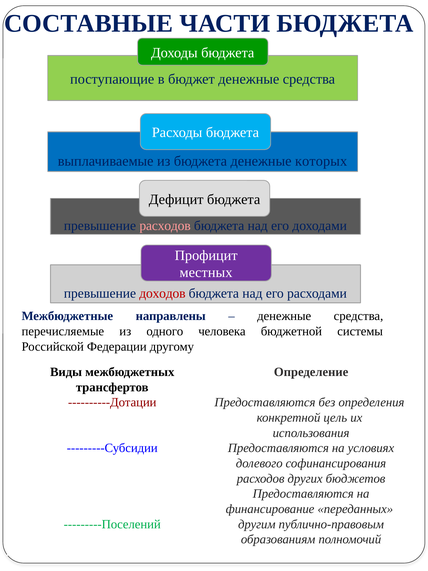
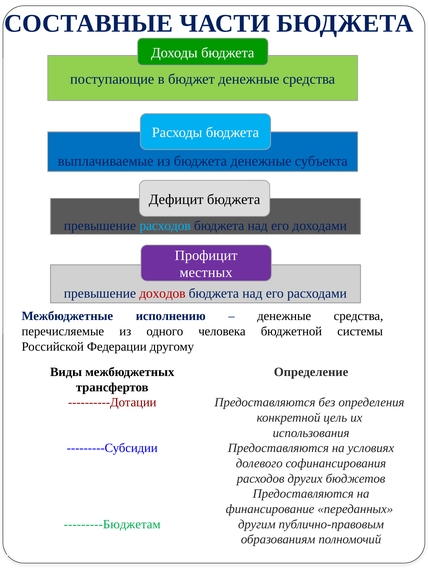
которых: которых -> субъекта (321, 161)
расходов colour: pink -> light blue (165, 226)
направлены: направлены -> исполнению (171, 316)
---------Поселений: ---------Поселений -> ---------Бюджетам (112, 524)
